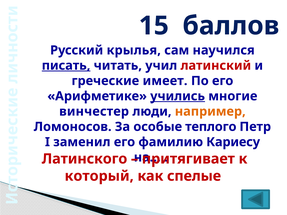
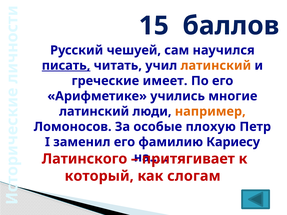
крылья: крылья -> чешуей (134, 50)
латинский colour: red -> orange (216, 66)
учились underline: present -> none (178, 96)
винчестер: винчестер -> латинский (94, 112)
теплого: теплого -> плохую (211, 127)
спелые: спелые -> слогам (194, 176)
